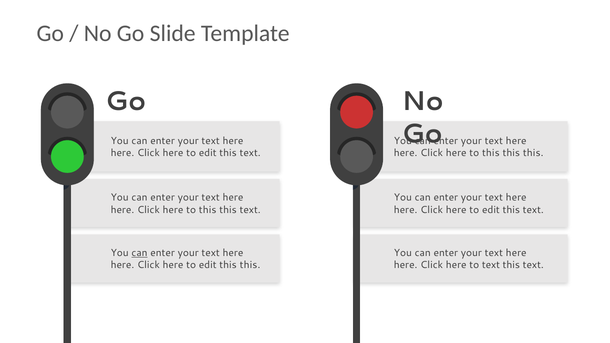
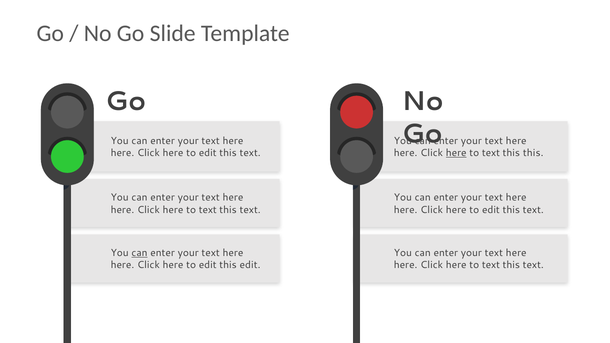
here underline: none -> present (456, 153)
this: this -> text (491, 153)
this: this -> text (208, 210)
edit this this: this -> edit (250, 265)
